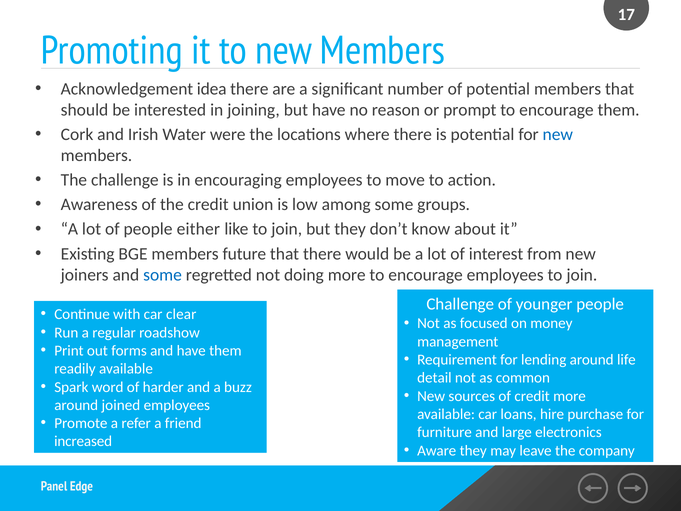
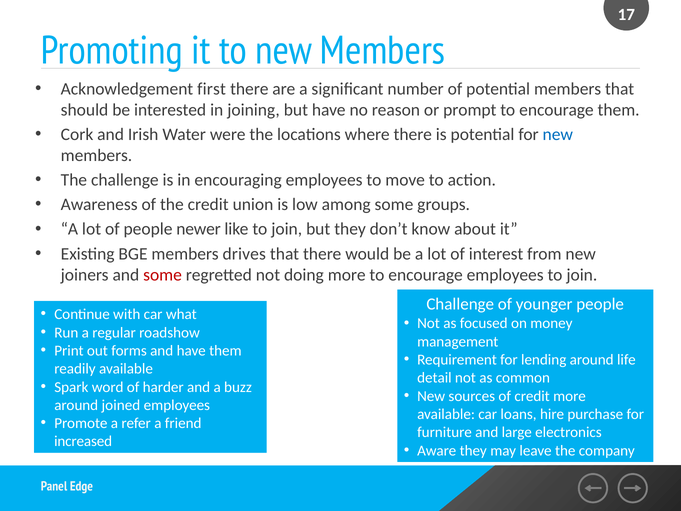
idea: idea -> first (212, 89)
either: either -> newer (199, 229)
future: future -> drives (244, 254)
some colour: blue -> red (163, 275)
clear: clear -> what (181, 314)
